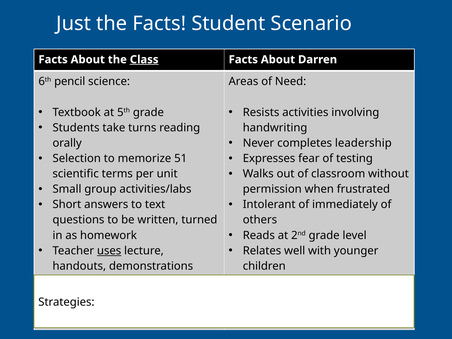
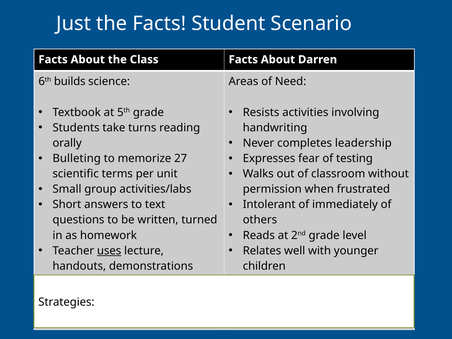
Class underline: present -> none (144, 60)
pencil: pencil -> builds (70, 82)
Selection: Selection -> Bulleting (77, 158)
51: 51 -> 27 (181, 158)
